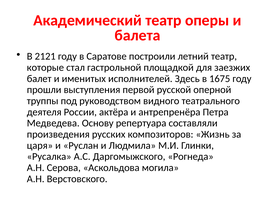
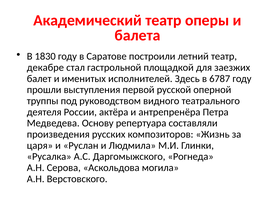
2121: 2121 -> 1830 (45, 56)
которые: которые -> декабре (45, 68)
1675: 1675 -> 6787 (220, 79)
